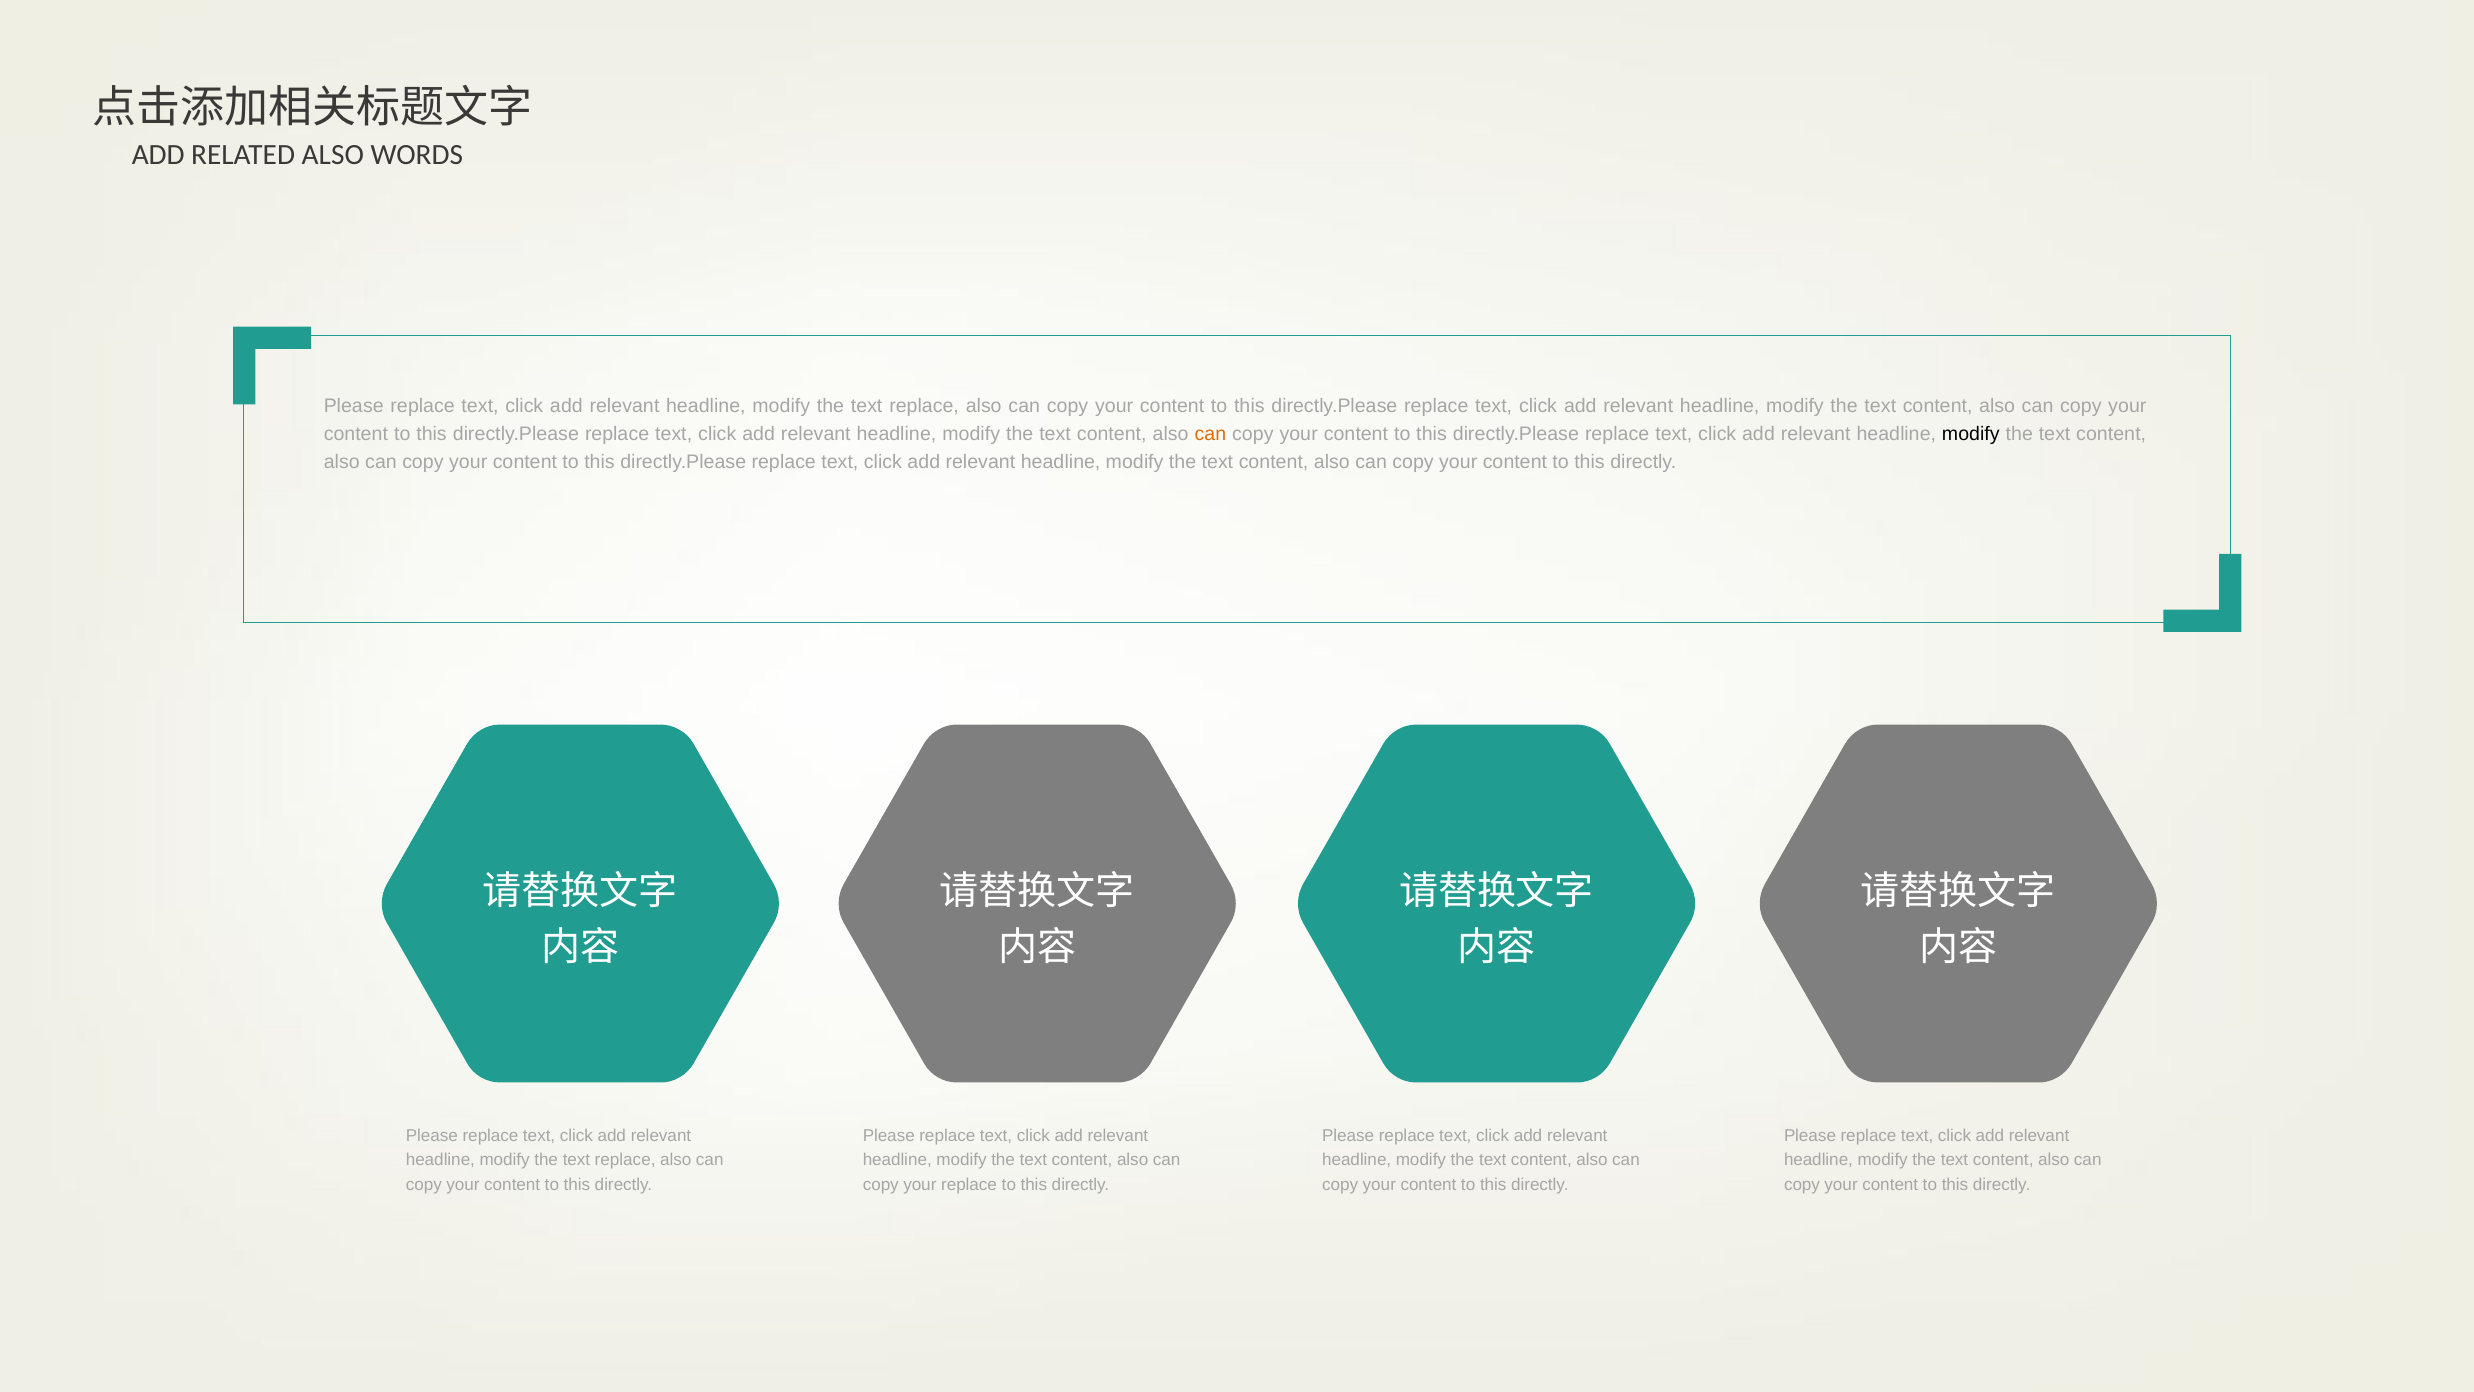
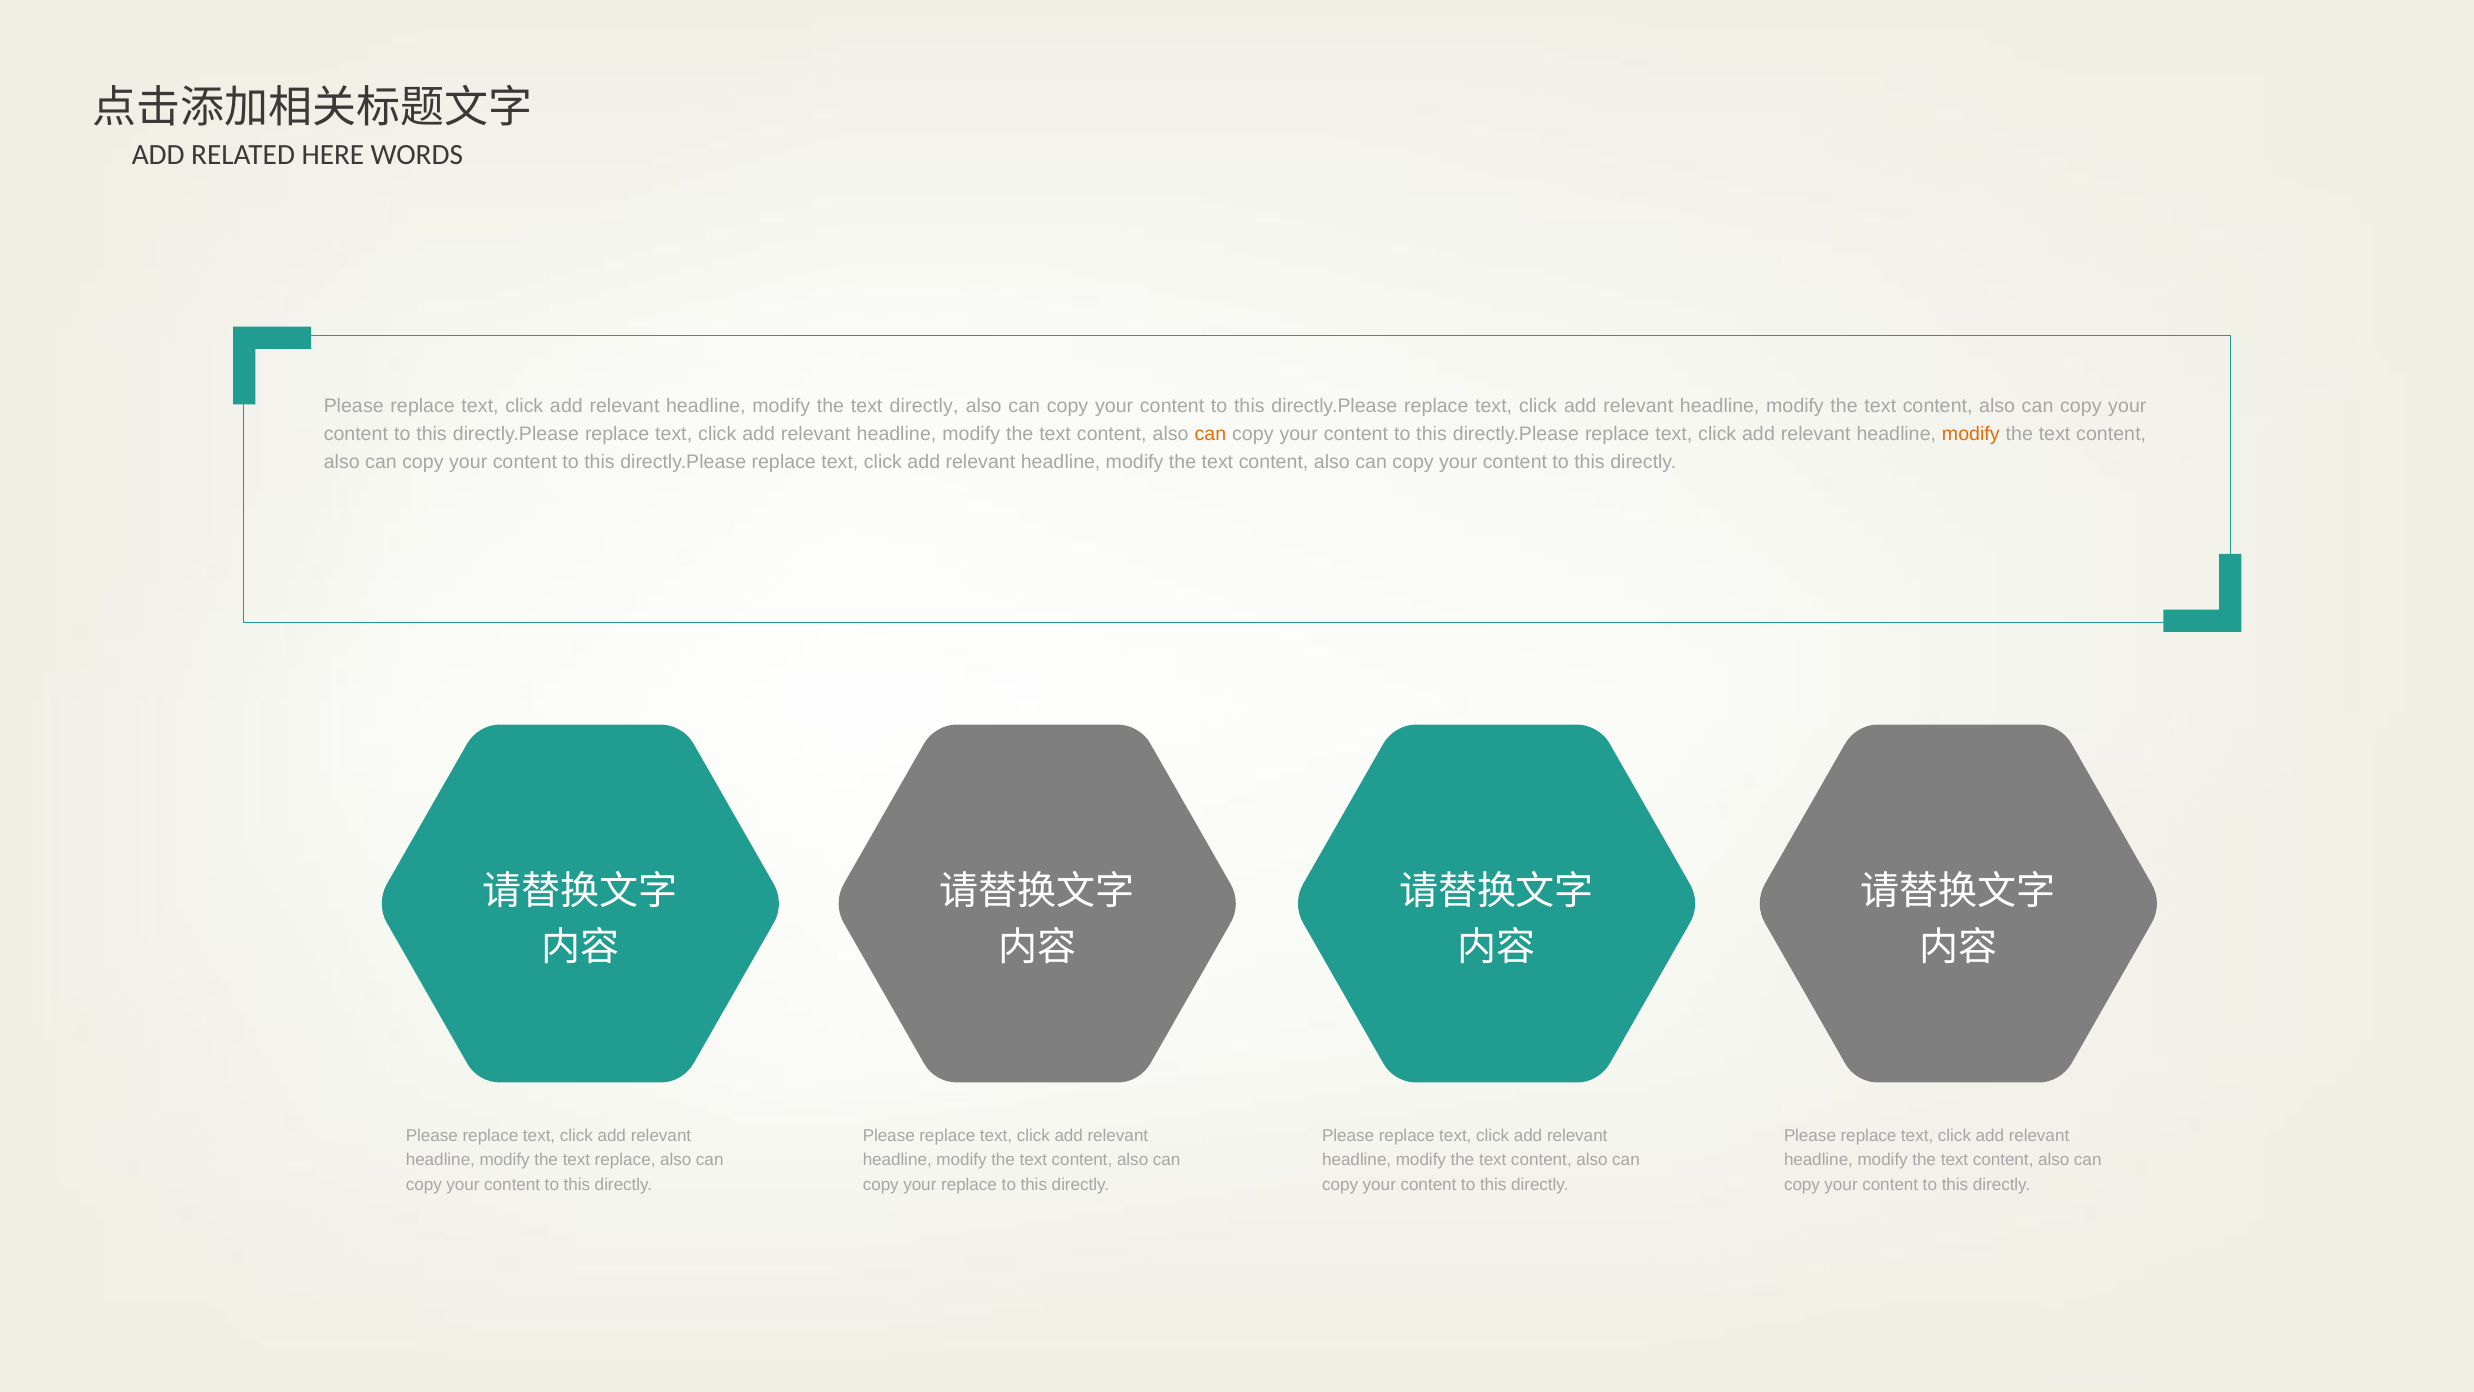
RELATED ALSO: ALSO -> HERE (333, 155)
replace: replace -> directly (924, 406)
modify colour: black -> orange (1971, 434)
